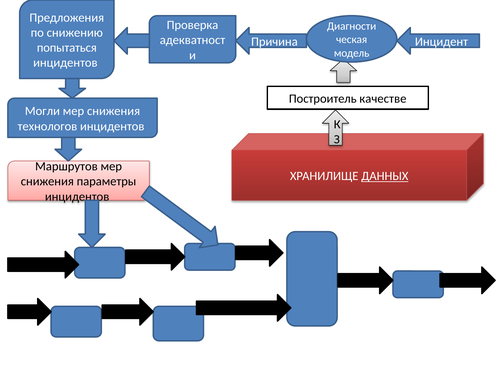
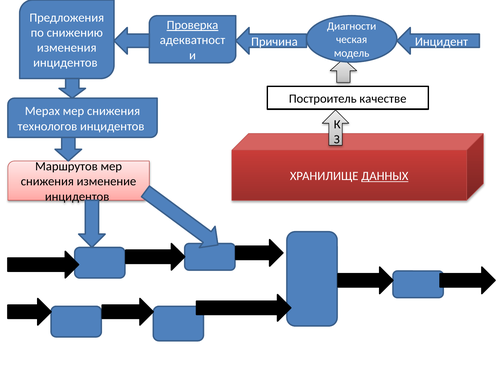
Проверка underline: none -> present (193, 25)
попытаться: попытаться -> изменения (67, 48)
Могли: Могли -> Мерах (42, 111)
параметры: параметры -> изменение (106, 182)
